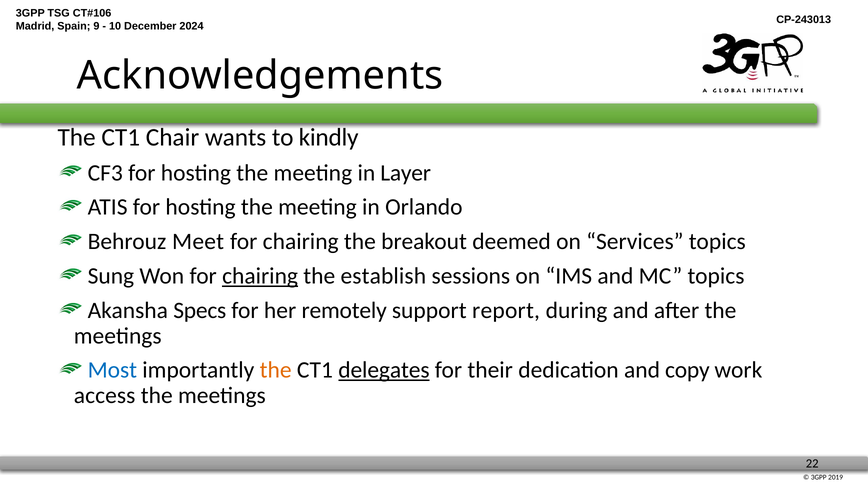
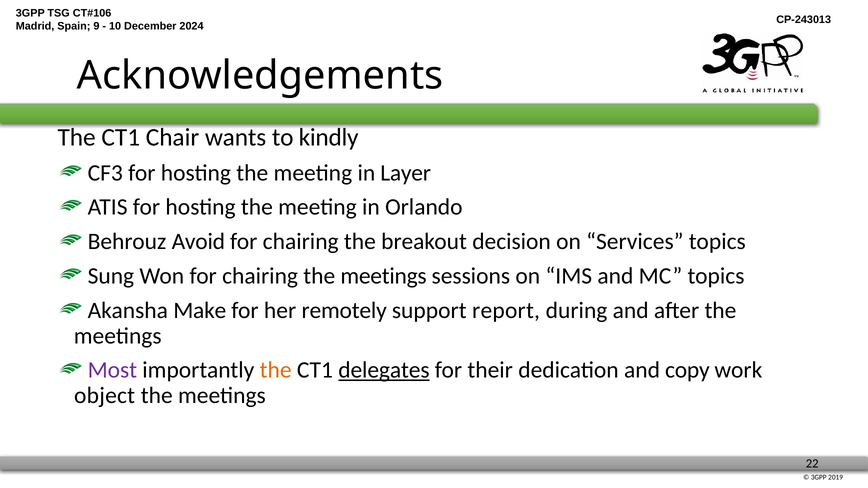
Meet: Meet -> Avoid (198, 242)
deemed: deemed -> decision (512, 242)
chairing underline: present -> none (260, 276)
establish: establish -> meetings (384, 276)
Specs: Specs -> Make (200, 311)
Most colour: blue -> purple (112, 370)
access: access -> object (105, 396)
